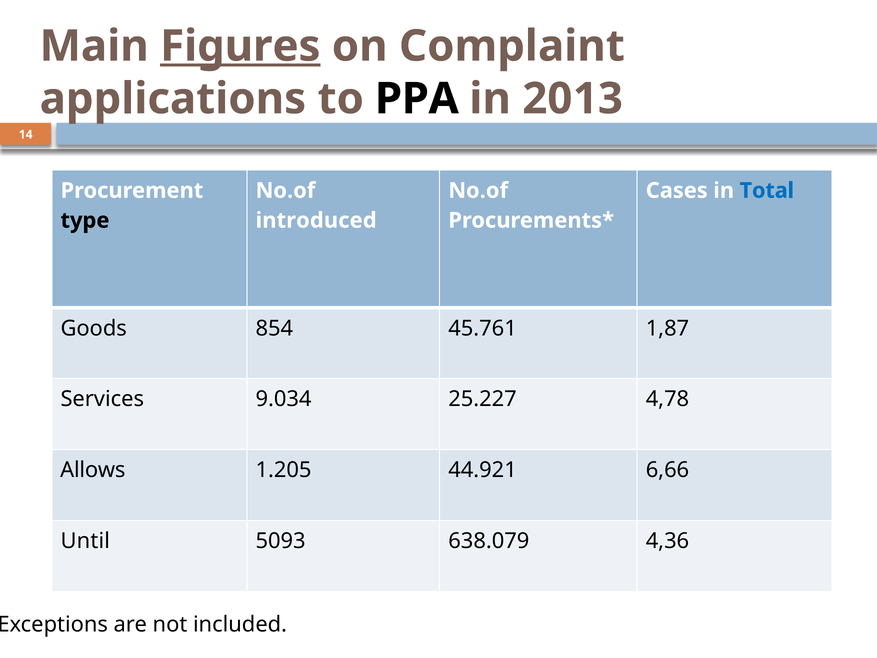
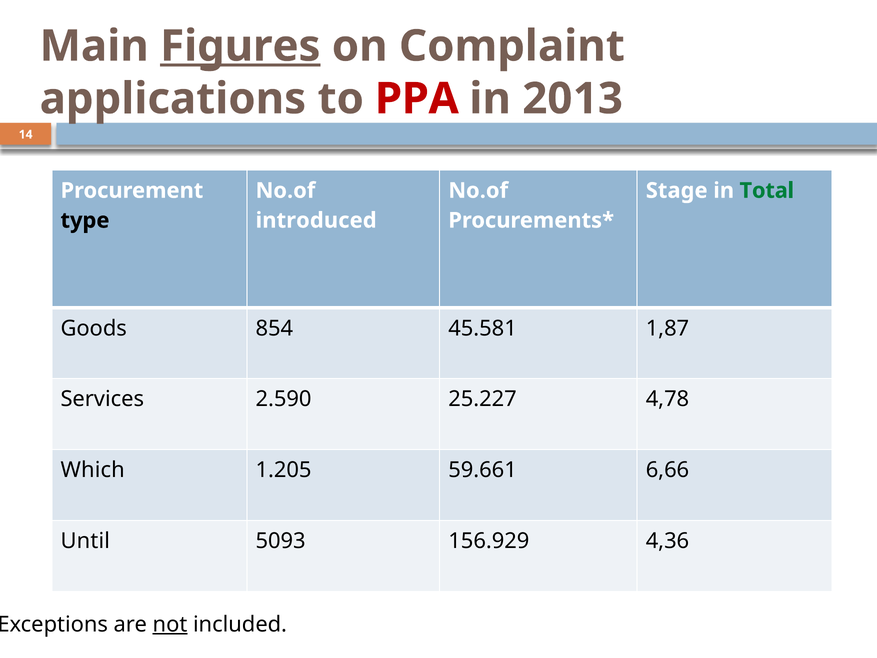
PPA colour: black -> red (417, 99)
Cases: Cases -> Stage (677, 191)
Total colour: blue -> green (767, 191)
45.761: 45.761 -> 45.581 (483, 328)
9.034: 9.034 -> 2.590 (284, 399)
Allows: Allows -> Which (93, 470)
44.921: 44.921 -> 59.661 (483, 470)
638.079: 638.079 -> 156.929 (489, 541)
not underline: none -> present (170, 624)
